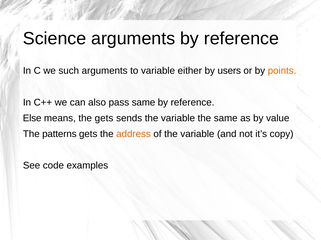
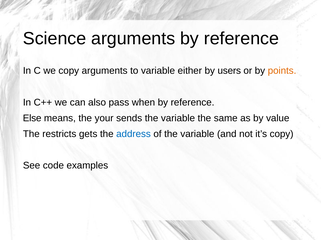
we such: such -> copy (69, 71)
pass same: same -> when (143, 103)
the gets: gets -> your (104, 118)
patterns: patterns -> restricts (59, 134)
address colour: orange -> blue (133, 134)
